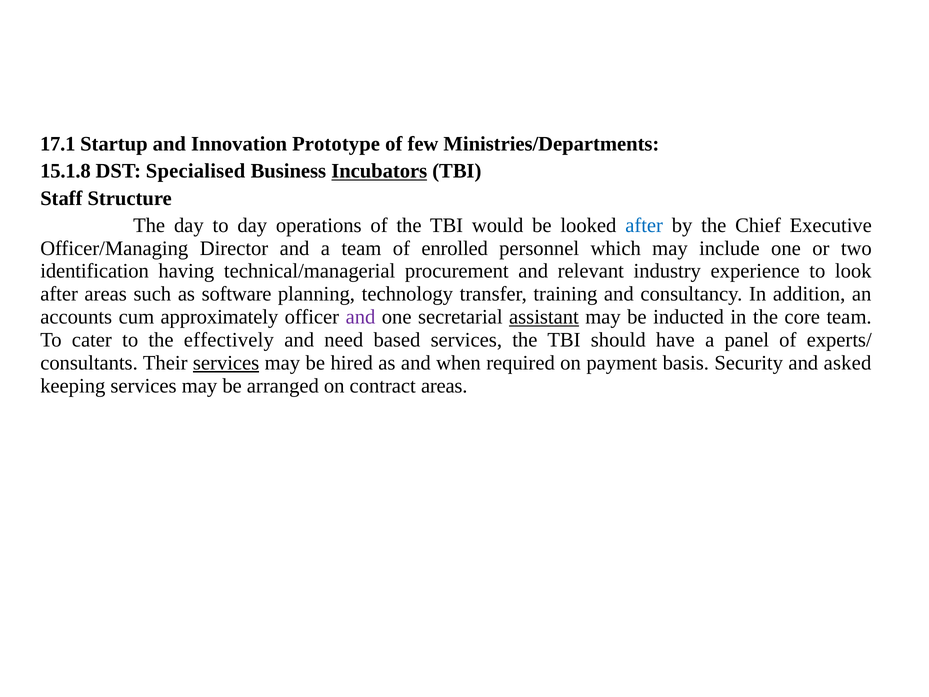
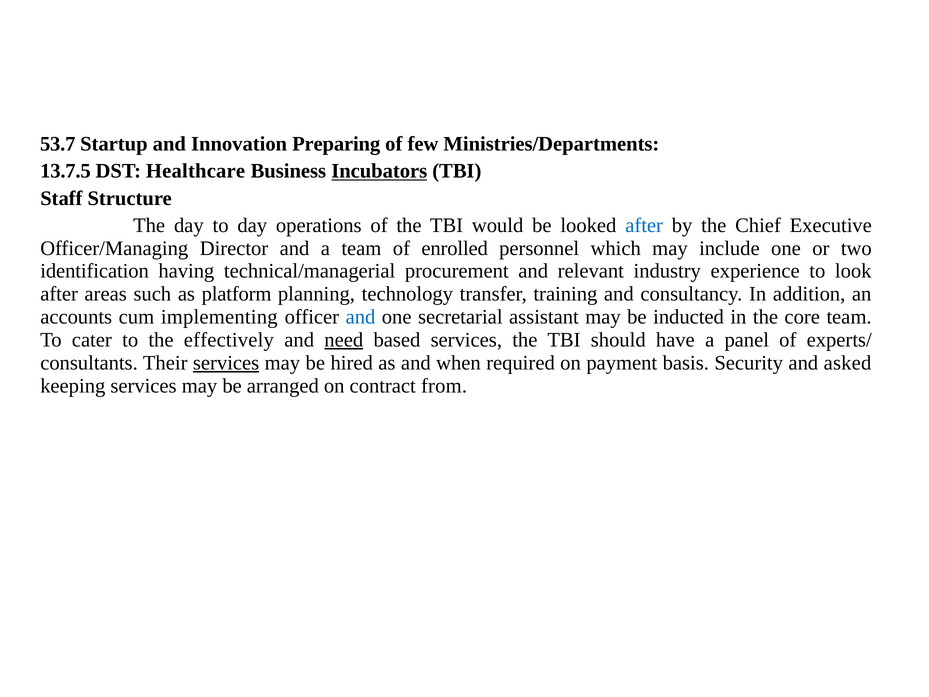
17.1: 17.1 -> 53.7 (58, 144)
Prototype: Prototype -> Preparing (336, 144)
15.1.8: 15.1.8 -> 13.7.5 (65, 171)
Specialised: Specialised -> Healthcare (196, 171)
software: software -> platform (237, 294)
approximately: approximately -> implementing (219, 317)
and colour: purple -> blue (361, 317)
assistant underline: present -> none (544, 317)
need underline: none -> present (344, 340)
contract areas: areas -> from (444, 386)
